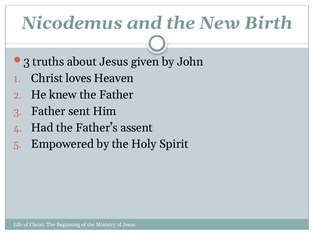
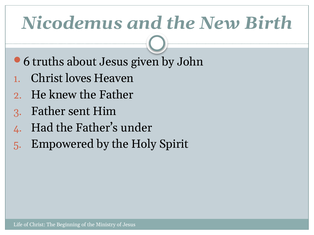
3: 3 -> 6 (27, 62)
assent: assent -> under (136, 128)
